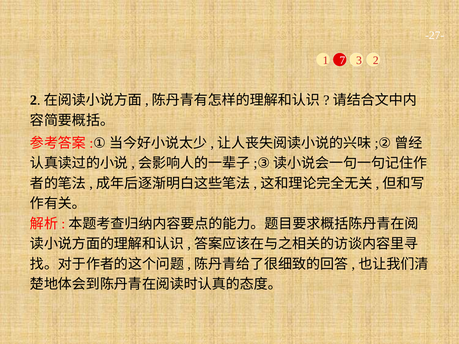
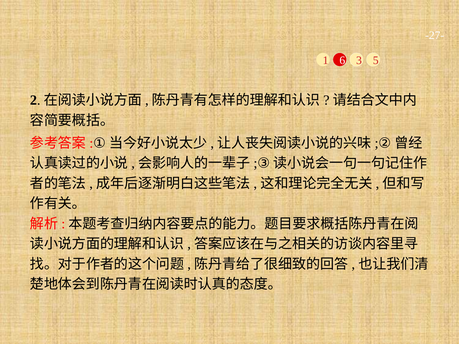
7: 7 -> 6 (342, 60)
2: 2 -> 5 (376, 60)
